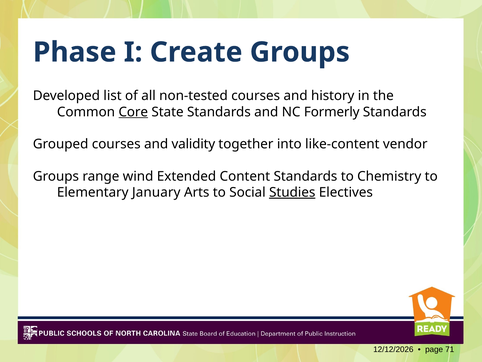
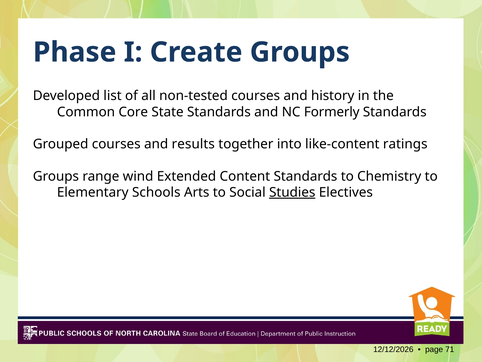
Core underline: present -> none (133, 112)
validity: validity -> results (193, 144)
vendor: vendor -> ratings (405, 144)
January: January -> Schools (156, 192)
